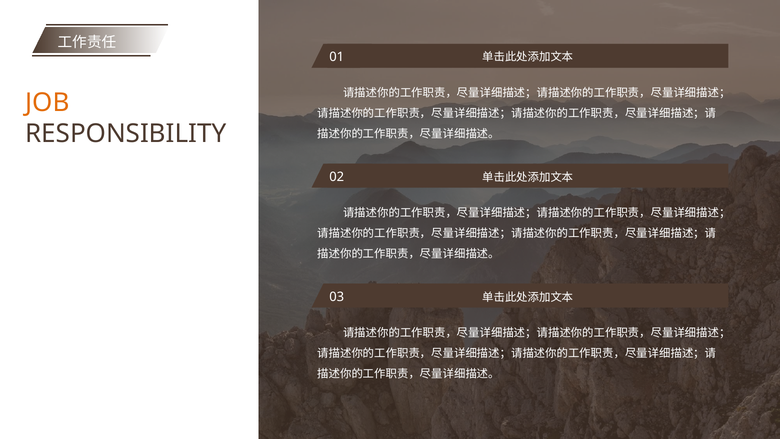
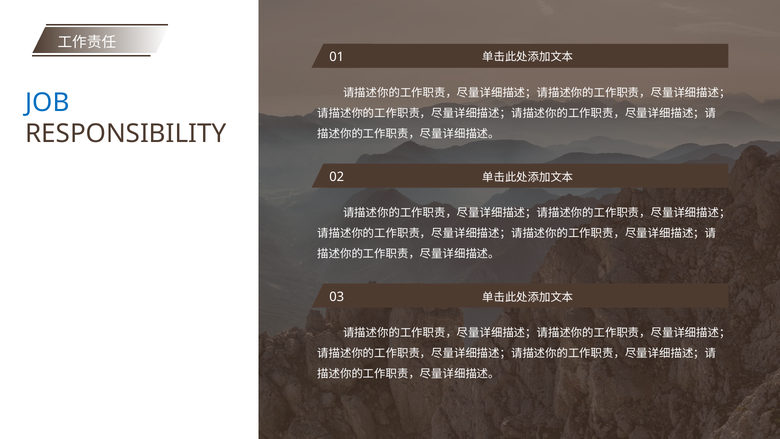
JOB colour: orange -> blue (47, 103)
